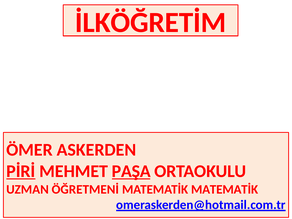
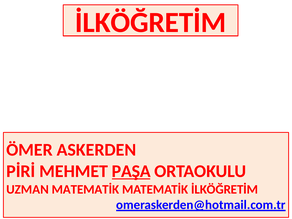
PİRİ underline: present -> none (21, 171)
UZMAN ÖĞRETMENİ: ÖĞRETMENİ -> MATEMATİK (85, 189)
MATEMATİK MATEMATİK: MATEMATİK -> İLKÖĞRETİM (225, 189)
